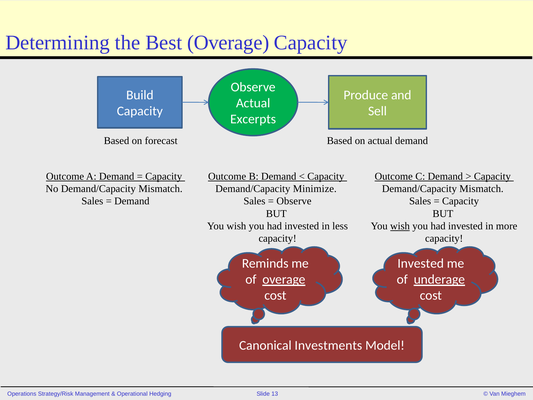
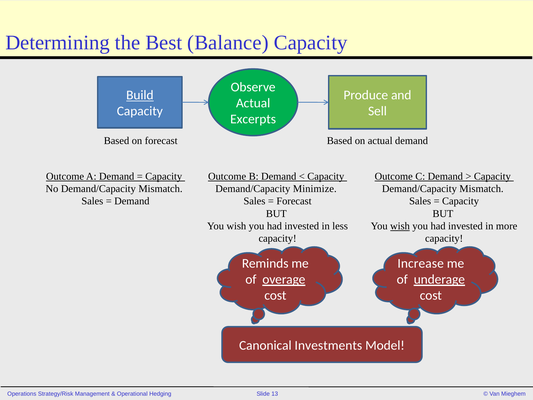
Best Overage: Overage -> Balance (228, 42)
Build underline: none -> present (140, 95)
Observe: Observe -> Forecast (294, 201)
Invested: Invested -> Increase (421, 263)
